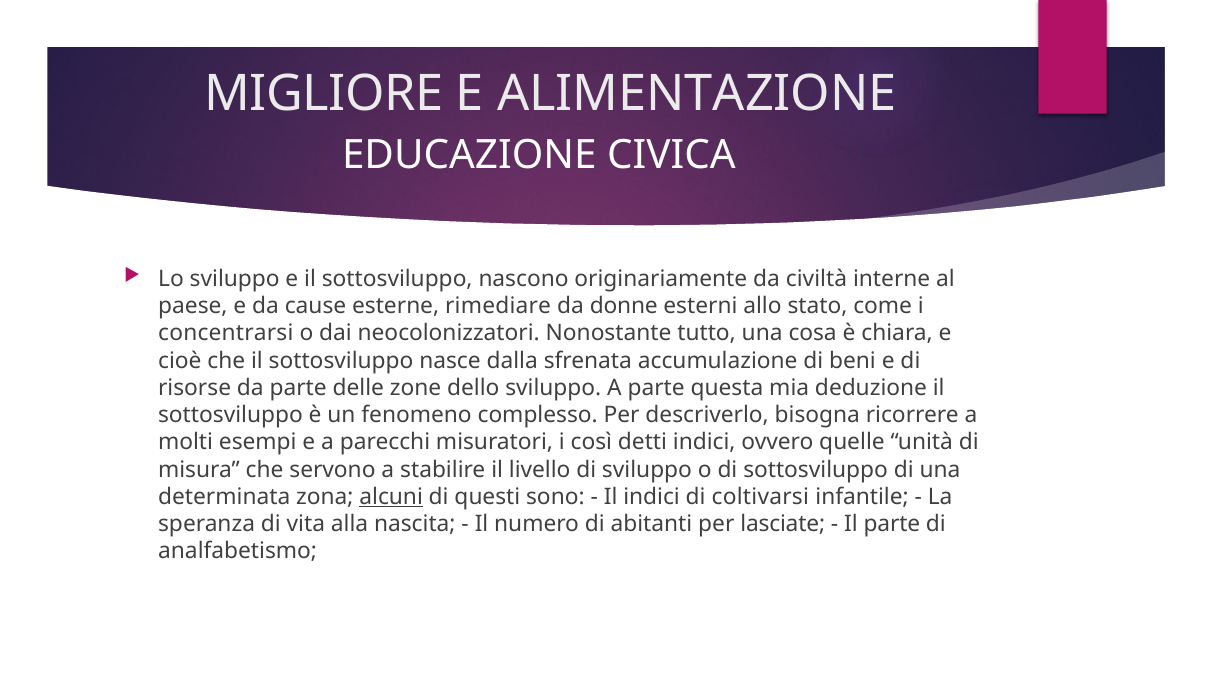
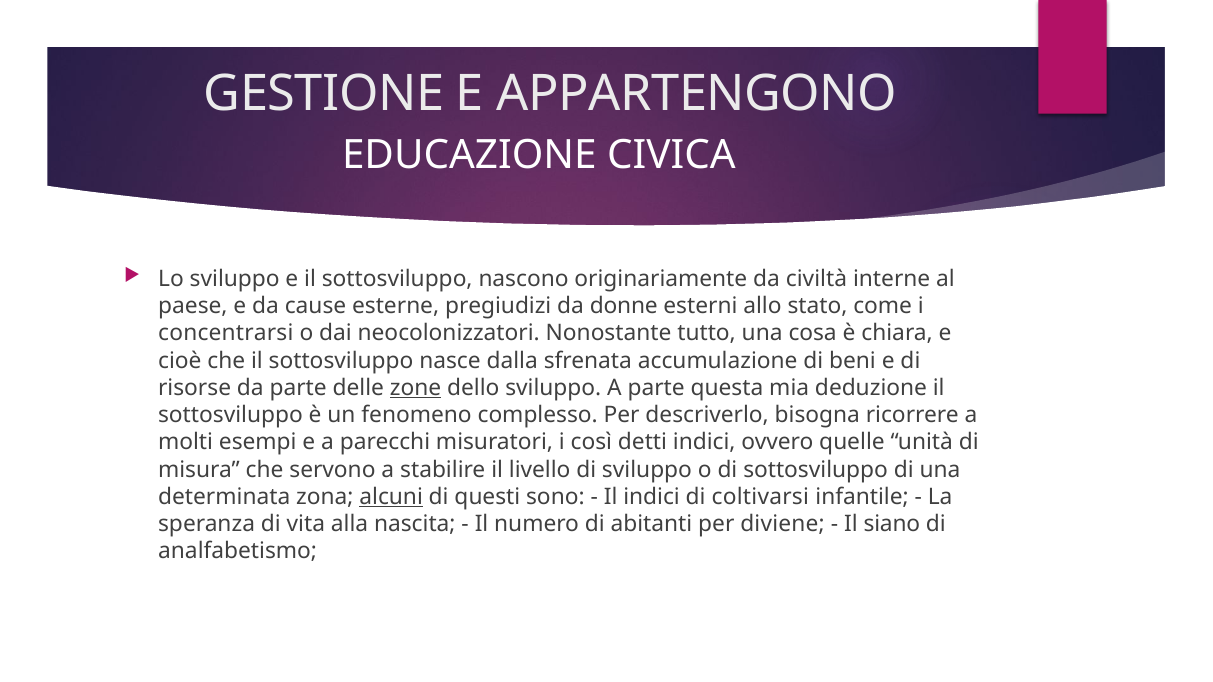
MIGLIORE: MIGLIORE -> GESTIONE (324, 93)
ALIMENTAZIONE: ALIMENTAZIONE -> APPARTENGONO (697, 93)
rimediare: rimediare -> pregiudizi (498, 306)
zone underline: none -> present (416, 388)
lasciate: lasciate -> diviene (783, 524)
Il parte: parte -> siano (892, 524)
